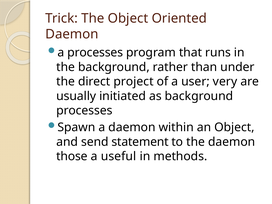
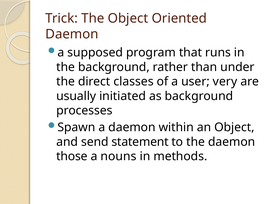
a processes: processes -> supposed (95, 53)
project: project -> classes (134, 82)
useful: useful -> nouns (119, 156)
